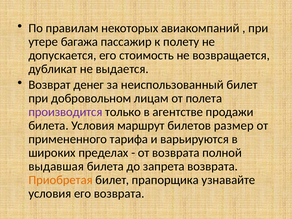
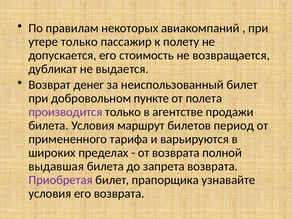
утере багажа: багажа -> только (79, 42)
лицам: лицам -> пункте (151, 98)
размер: размер -> период (234, 126)
Приобретая colour: orange -> purple (61, 180)
